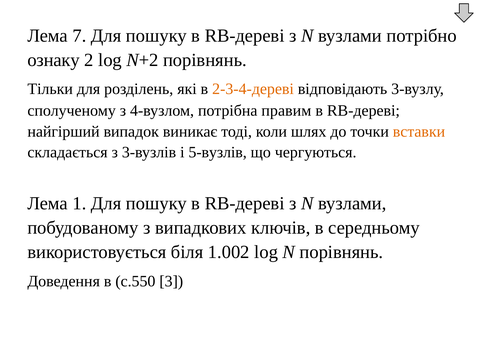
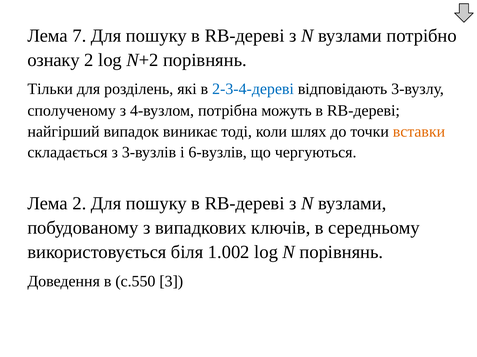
2-3-4-дереві colour: orange -> blue (253, 89)
правим: правим -> можуть (287, 111)
5-вузлів: 5-вузлів -> 6-вузлів (218, 153)
Лема 1: 1 -> 2 (79, 204)
